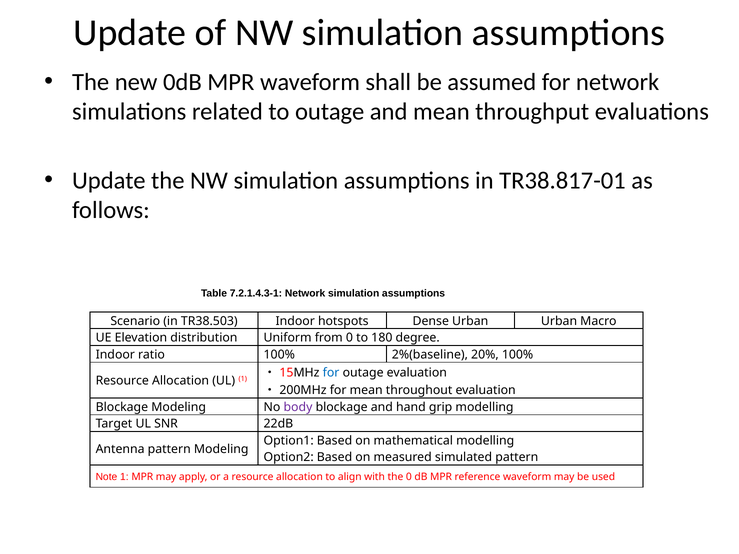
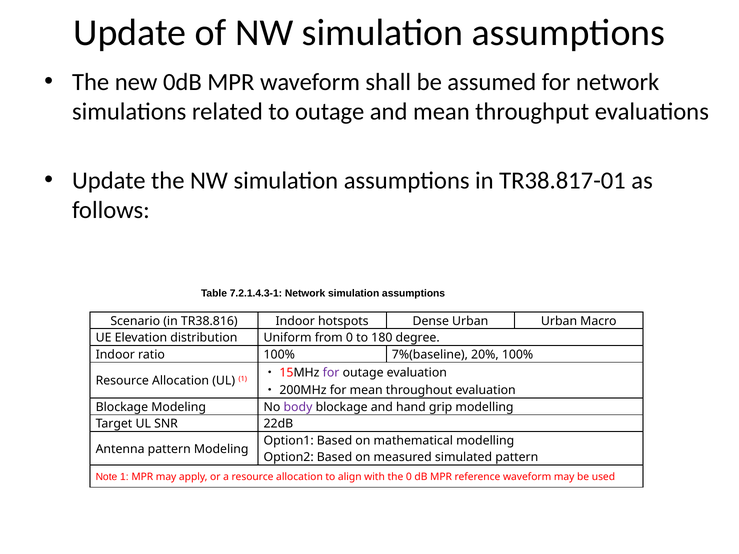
TR38.503: TR38.503 -> TR38.816 (209, 321)
2%(baseline: 2%(baseline -> 7%(baseline (430, 355)
for colour: blue -> purple (331, 373)
